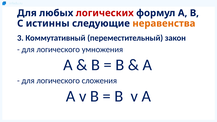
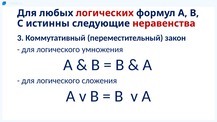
неравенства colour: orange -> red (164, 23)
